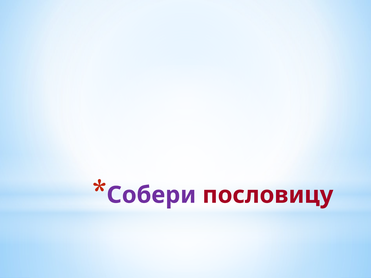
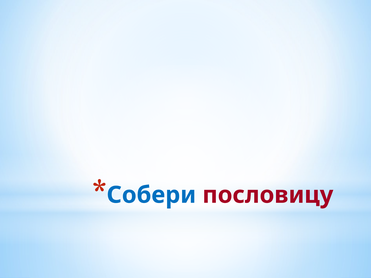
Собери colour: purple -> blue (151, 195)
